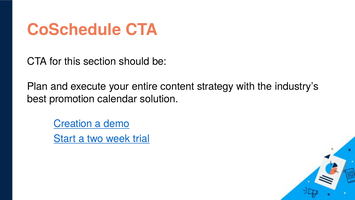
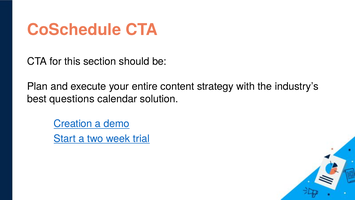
promotion: promotion -> questions (72, 99)
